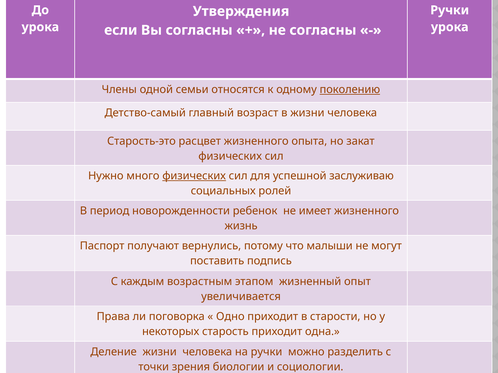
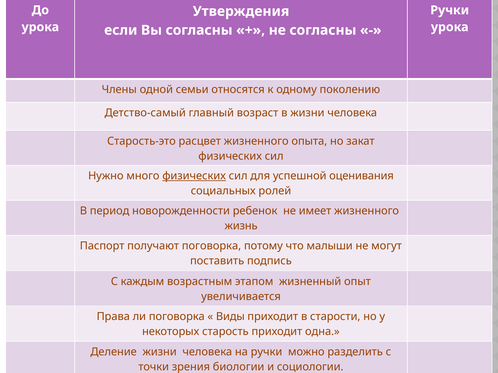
поколению underline: present -> none (350, 90)
заслуживаю: заслуживаю -> оценивания (361, 176)
получают вернулись: вернулись -> поговорка (212, 246)
Одно: Одно -> Виды (230, 317)
